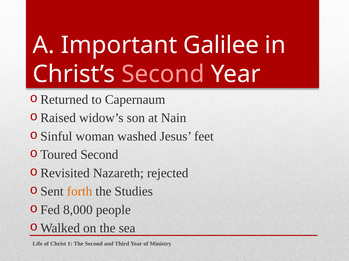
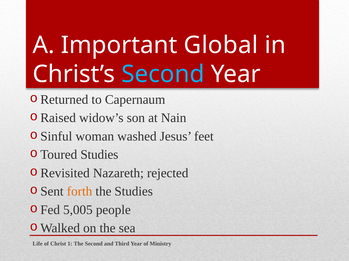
Galilee: Galilee -> Global (221, 45)
Second colour: pink -> light blue (163, 74)
Second: Second -> Studies (99, 155)
8,000: 8,000 -> 5,005 (78, 210)
